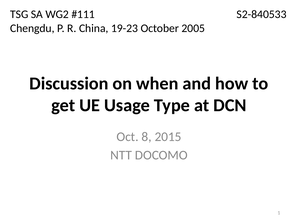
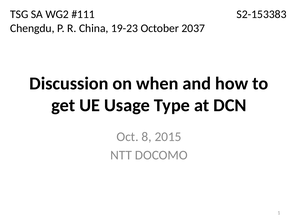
S2-840533: S2-840533 -> S2-153383 (262, 14)
2005: 2005 -> 2037 (193, 28)
